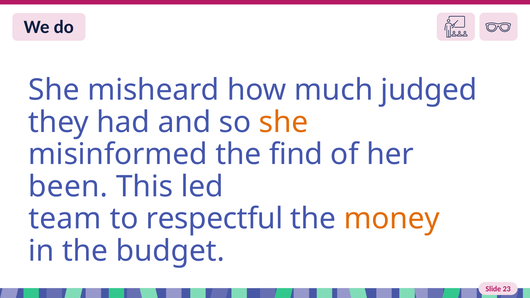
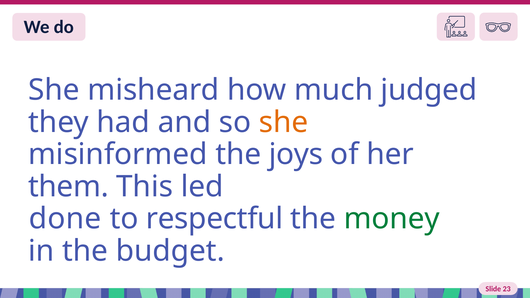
find: find -> joys (296, 155)
been: been -> them (68, 187)
team: team -> done (65, 219)
money colour: orange -> green (392, 219)
